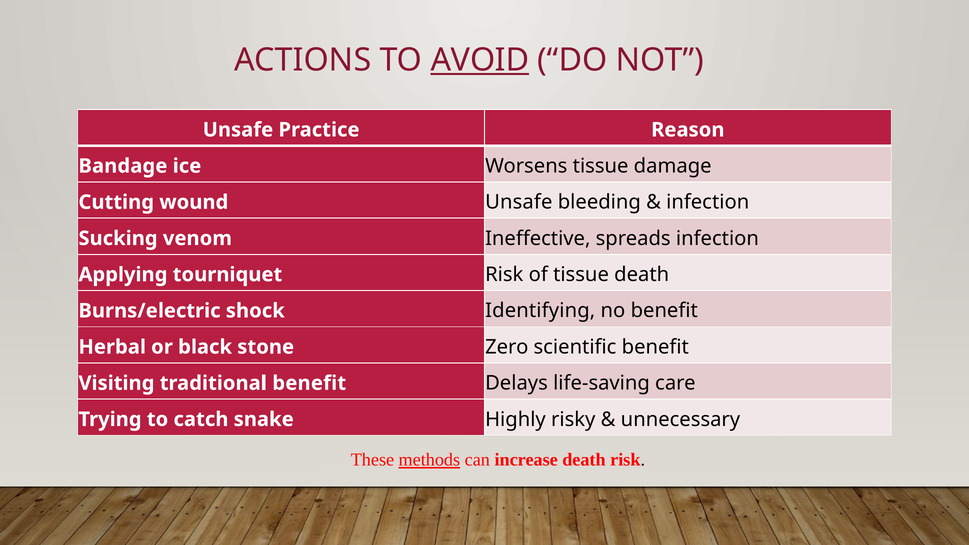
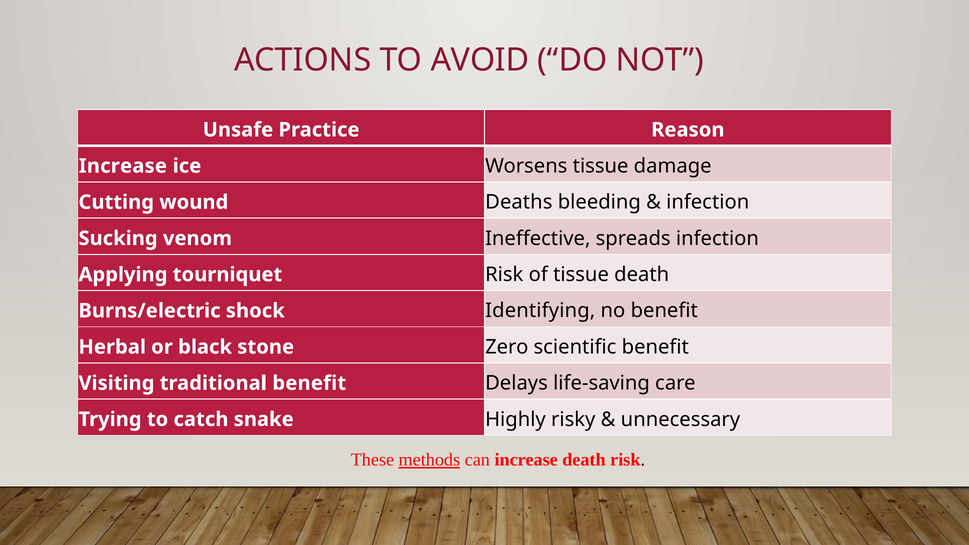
AVOID underline: present -> none (480, 60)
Bandage: Bandage -> Increase (123, 166)
wound Unsafe: Unsafe -> Deaths (519, 202)
